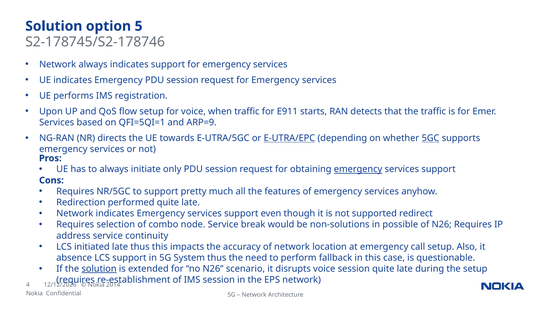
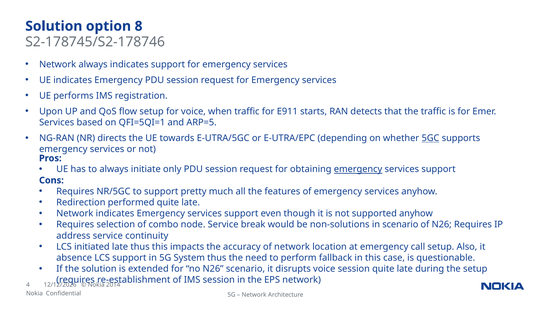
5: 5 -> 8 (139, 26)
ARP=9: ARP=9 -> ARP=5 (202, 123)
E-UTRA/EPC underline: present -> none (289, 138)
supported redirect: redirect -> anyhow (416, 214)
in possible: possible -> scenario (400, 225)
solution underline: present -> none (99, 269)
